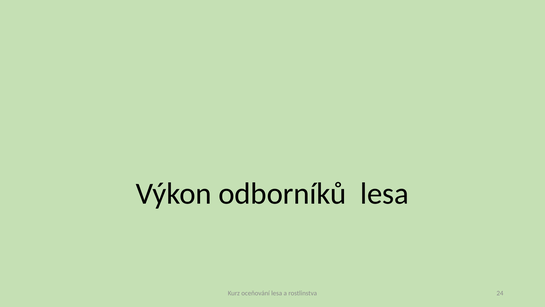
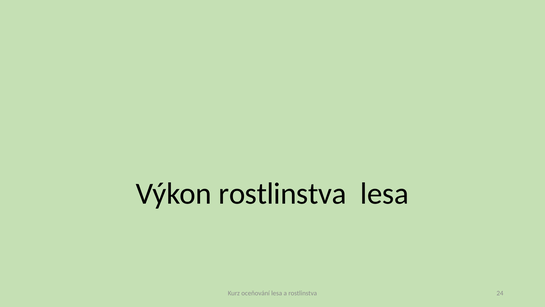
Výkon odborníků: odborníků -> rostlinstva (282, 193)
